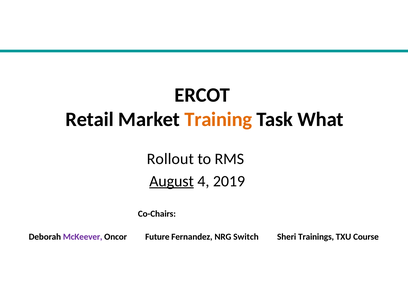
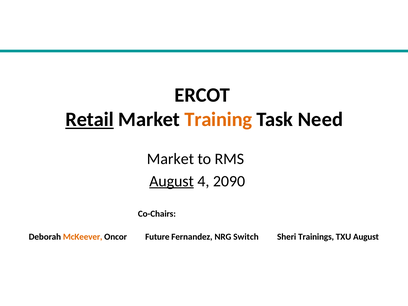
Retail underline: none -> present (90, 119)
What: What -> Need (320, 119)
Rollout: Rollout -> Market (170, 159)
2019: 2019 -> 2090 (229, 181)
McKeever colour: purple -> orange (83, 237)
TXU Course: Course -> August (366, 237)
